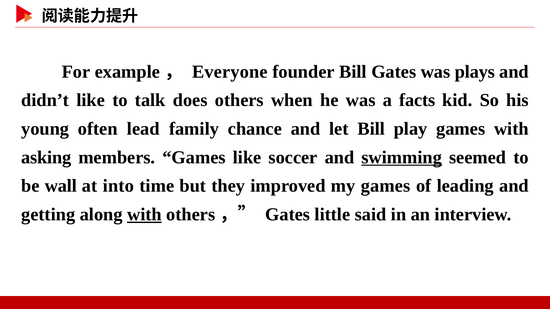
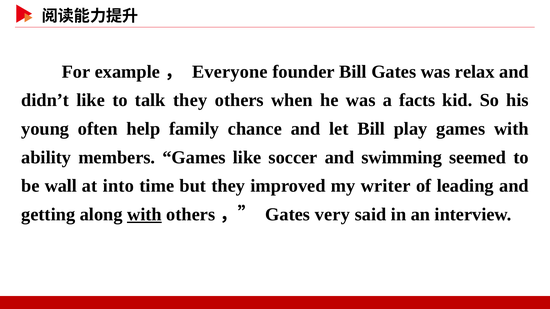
plays: plays -> relax (475, 72)
talk does: does -> they (190, 100)
lead: lead -> help (143, 129)
asking: asking -> ability (46, 158)
swimming underline: present -> none (402, 158)
my games: games -> writer (386, 186)
little: little -> very (332, 215)
